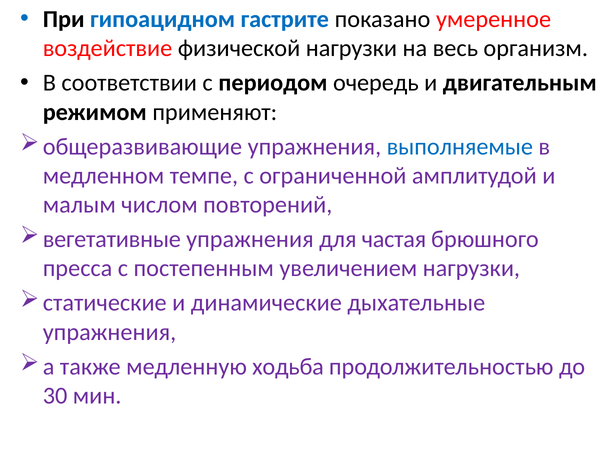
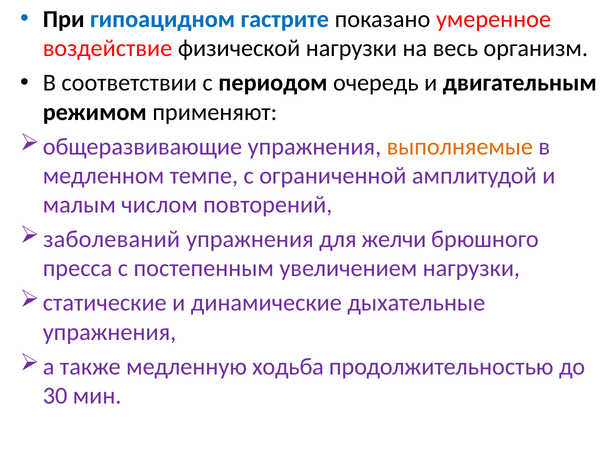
выполняемые colour: blue -> orange (460, 147)
вегетативные: вегетативные -> заболеваний (112, 239)
частая: частая -> желчи (394, 239)
